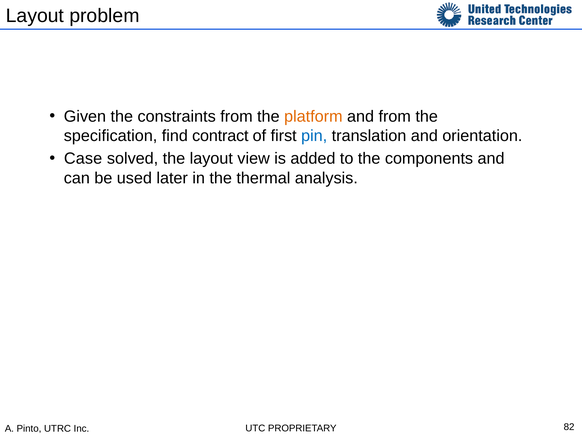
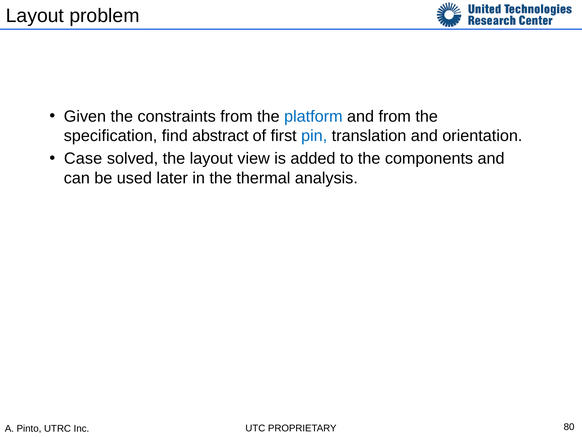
platform colour: orange -> blue (313, 116)
contract: contract -> abstract (220, 136)
82: 82 -> 80 (569, 426)
